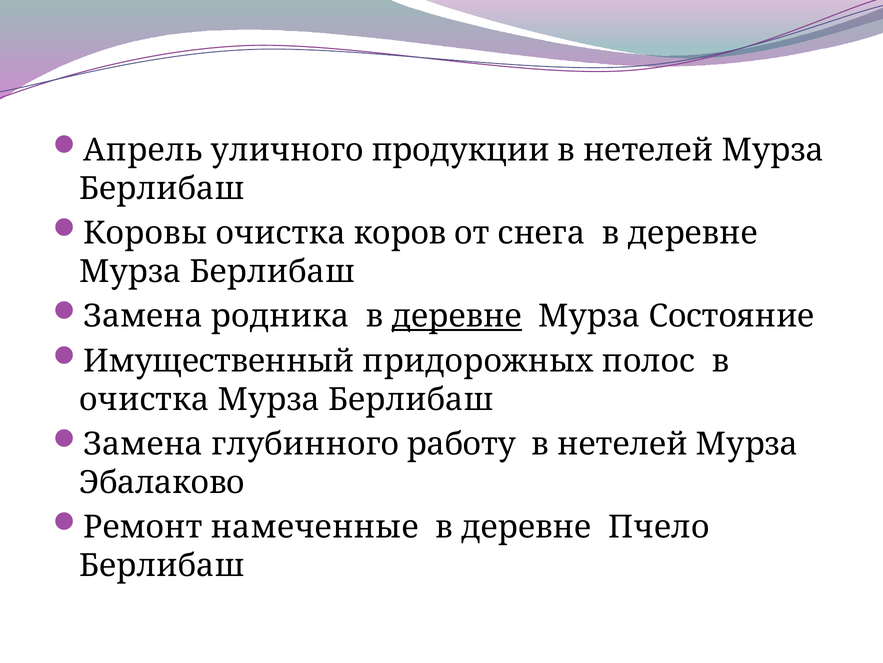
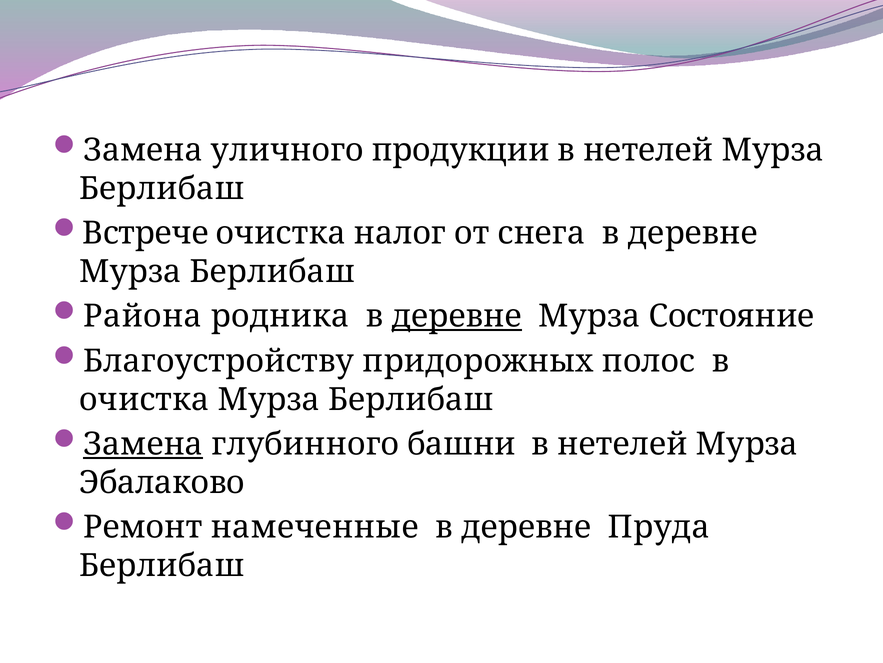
Апрель: Апрель -> Замена (143, 150)
Коровы: Коровы -> Встрече (146, 233)
коров: коров -> налог (400, 233)
Замена: Замена -> Района (143, 316)
Имущественный: Имущественный -> Благоустройству (219, 361)
Замена underline: none -> present (143, 444)
работу: работу -> башни (461, 444)
Пчело: Пчело -> Пруда (659, 527)
